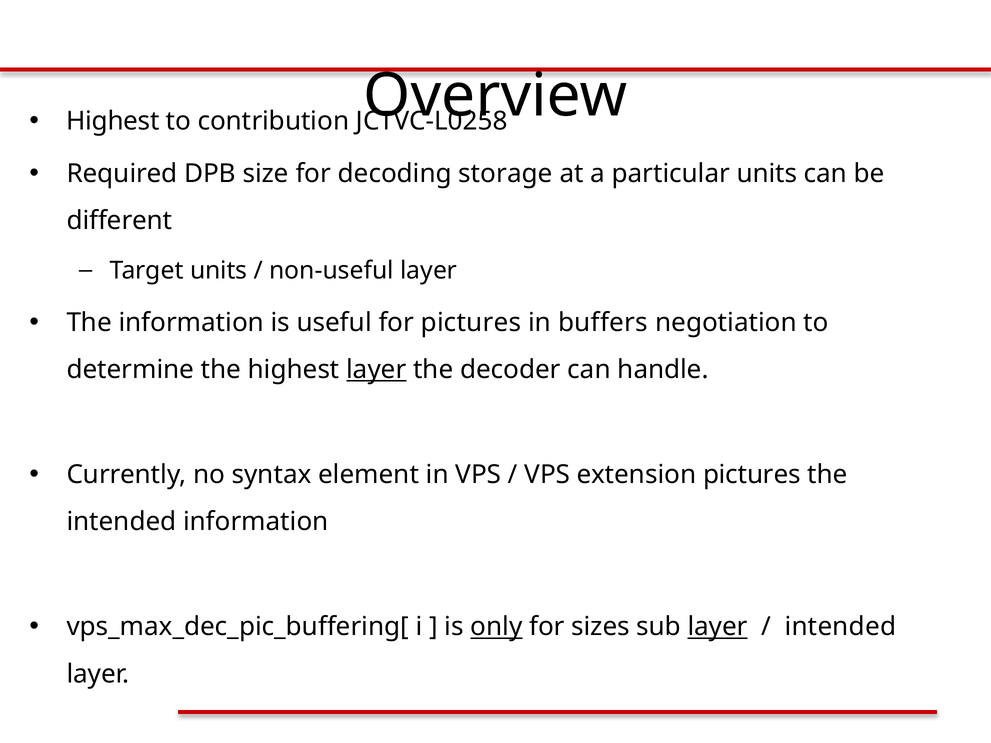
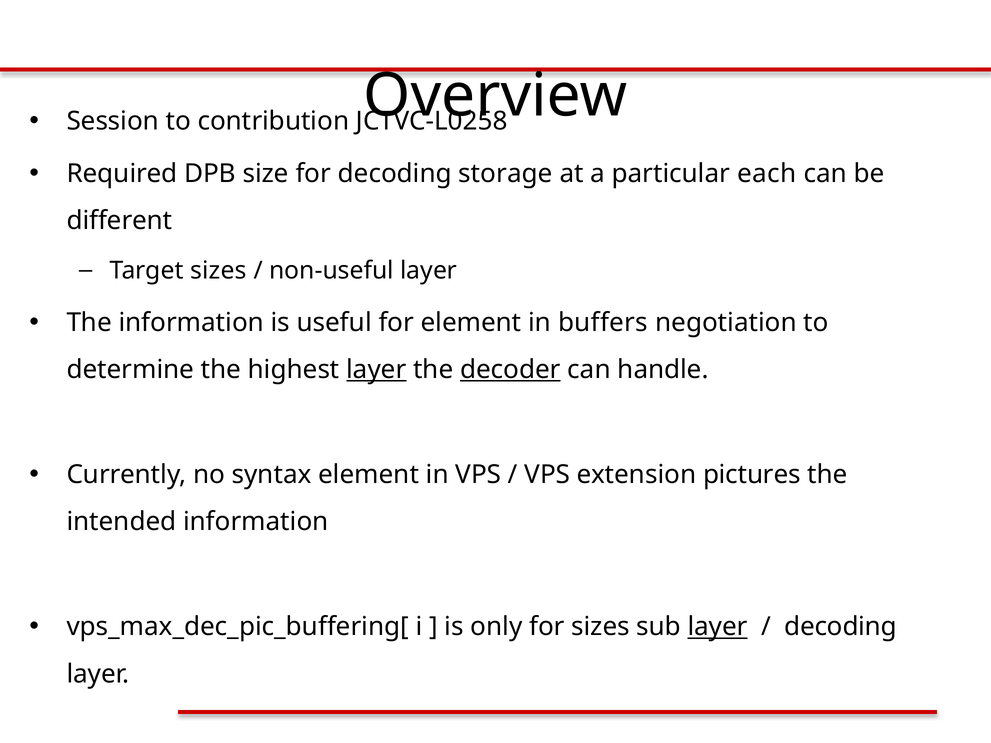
Highest: Highest -> Session (113, 121)
particular units: units -> each (767, 174)
Target units: units -> sizes (218, 271)
for pictures: pictures -> element (471, 323)
decoder underline: none -> present (510, 370)
only underline: present -> none (496, 627)
intended: intended -> decoding (841, 627)
